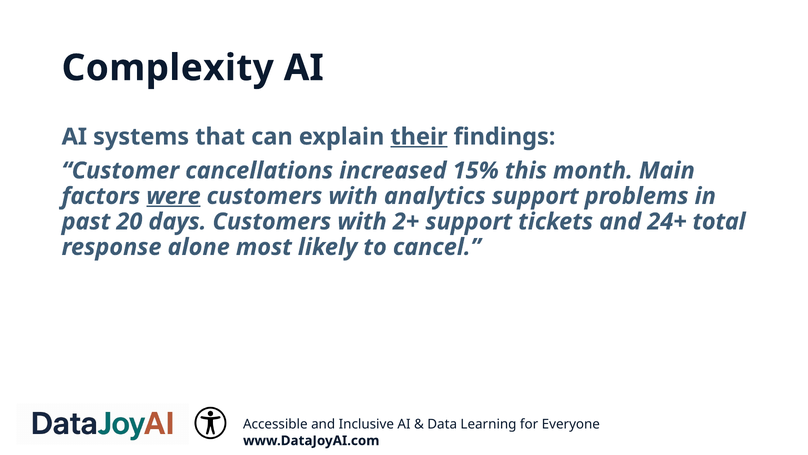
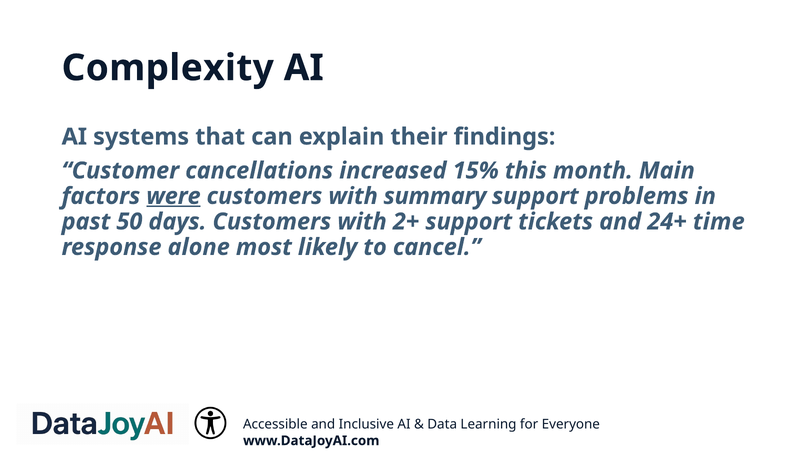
their underline: present -> none (419, 137)
analytics: analytics -> summary (435, 196)
20: 20 -> 50 (129, 221)
total: total -> time (719, 221)
